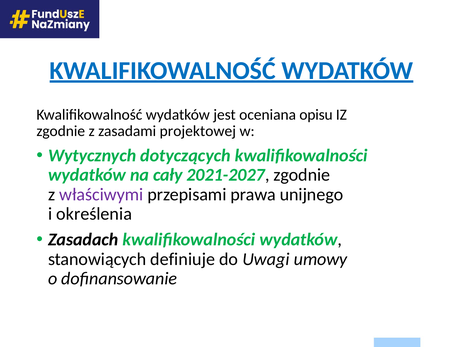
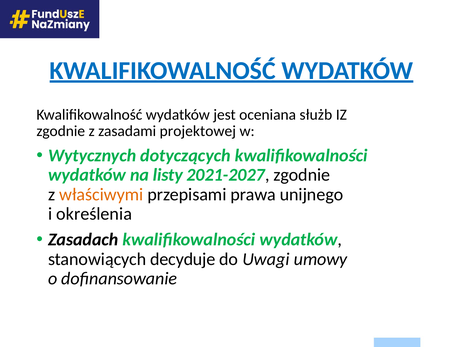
opisu: opisu -> służb (316, 115)
cały: cały -> listy (168, 175)
właściwymi colour: purple -> orange (101, 195)
definiuje: definiuje -> decyduje (183, 259)
